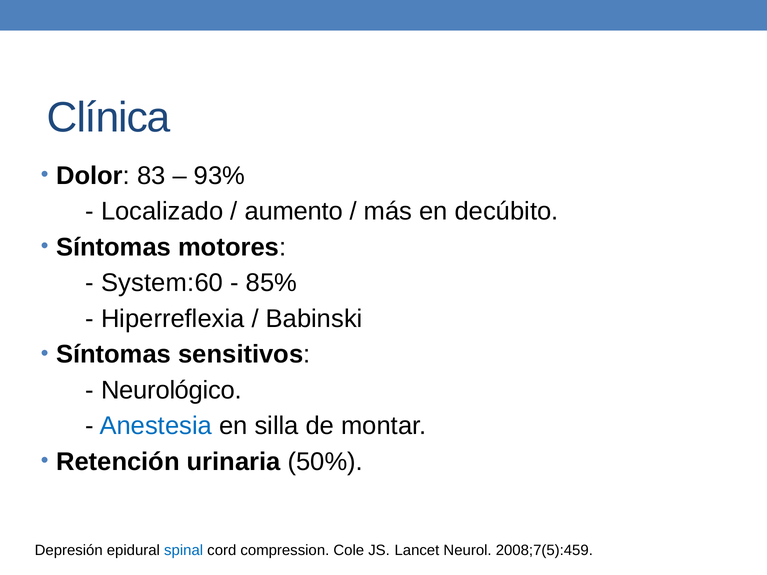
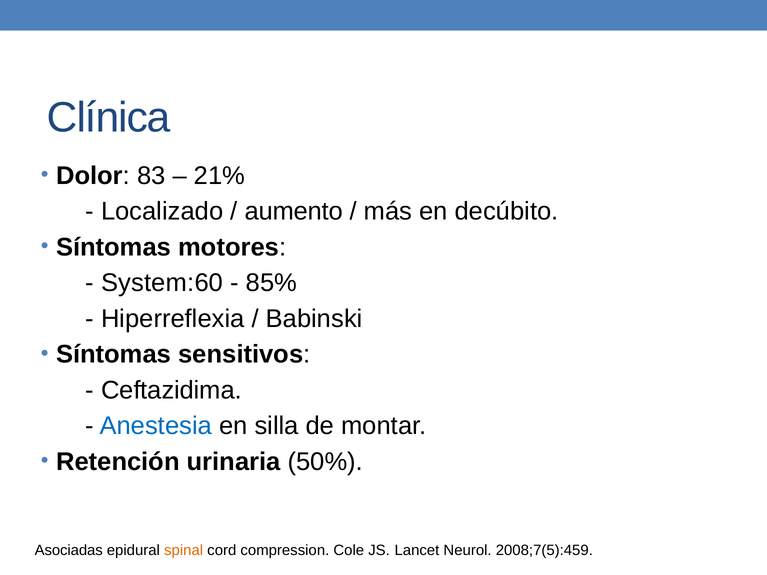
93%: 93% -> 21% (219, 176)
Neurológico: Neurológico -> Ceftazidima (171, 390)
Depresión: Depresión -> Asociadas (69, 551)
spinal colour: blue -> orange (184, 551)
